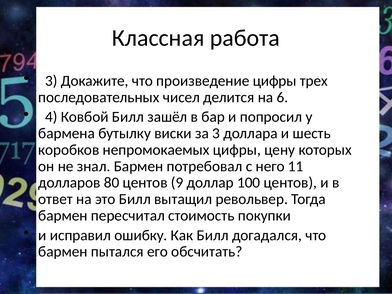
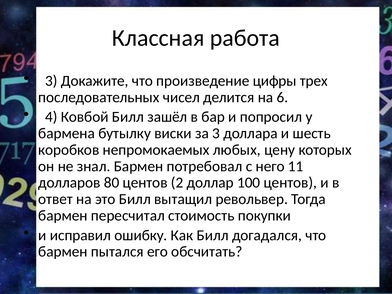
непромокаемых цифры: цифры -> любых (237, 150)
9: 9 -> 2 (177, 183)
